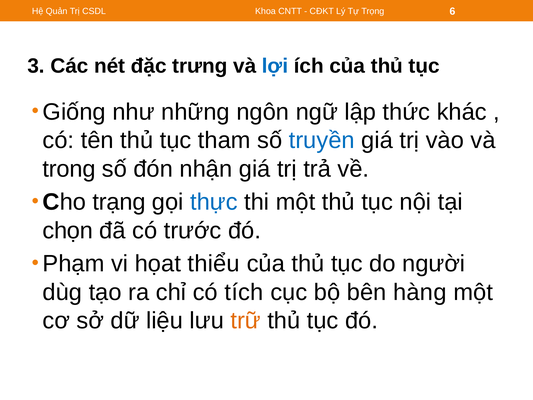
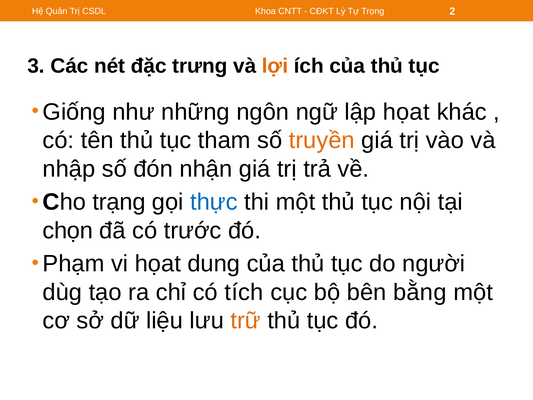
6: 6 -> 2 (452, 11)
lợi colour: blue -> orange (275, 66)
lập thức: thức -> họat (406, 112)
truyền colour: blue -> orange (322, 140)
trong: trong -> nhập (69, 169)
thiểu: thiểu -> dung (214, 264)
hàng: hàng -> bằng (420, 292)
